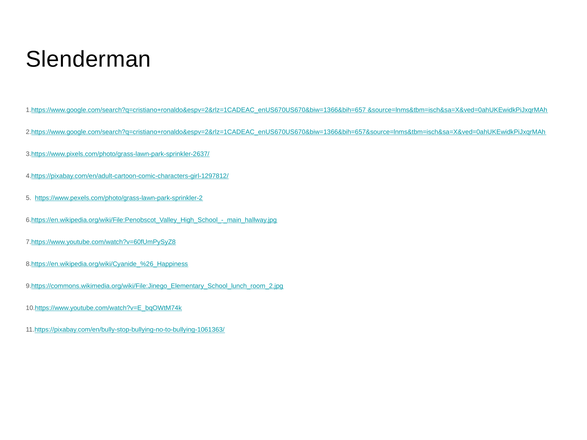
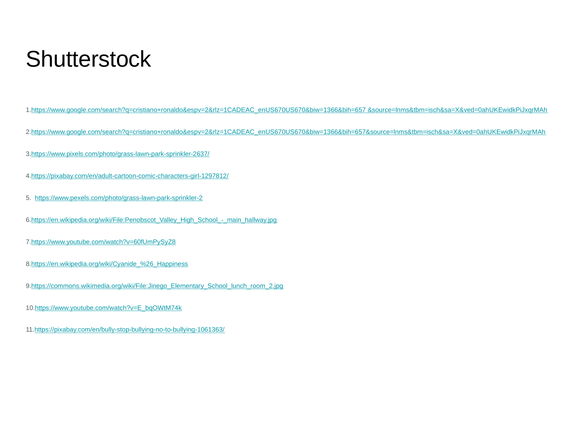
Slenderman: Slenderman -> Shutterstock (89, 59)
